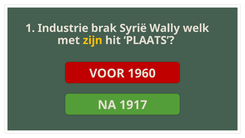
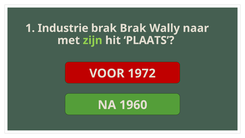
brak Syrië: Syrië -> Brak (133, 28)
welk: welk -> naar (196, 28)
zijn colour: yellow -> light green (93, 40)
1960: 1960 -> 1972 (142, 73)
1917: 1917 -> 1960 (133, 105)
